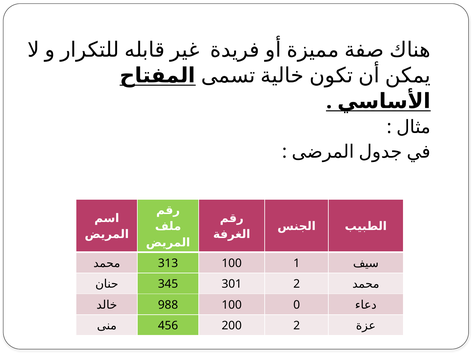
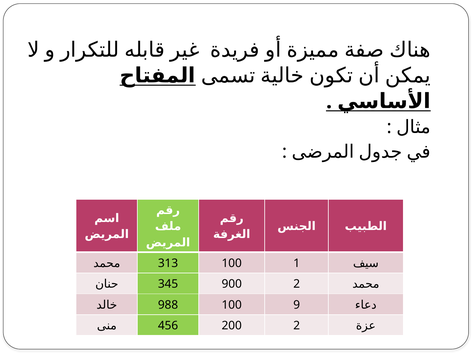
301: 301 -> 900 (232, 284)
0: 0 -> 9 (297, 305)
